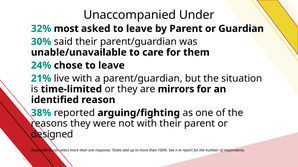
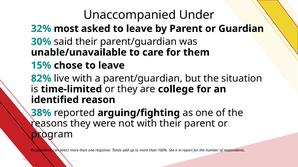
24%: 24% -> 15% (41, 66)
21%: 21% -> 82% (41, 79)
mirrors: mirrors -> college (176, 89)
designed: designed -> program (52, 135)
